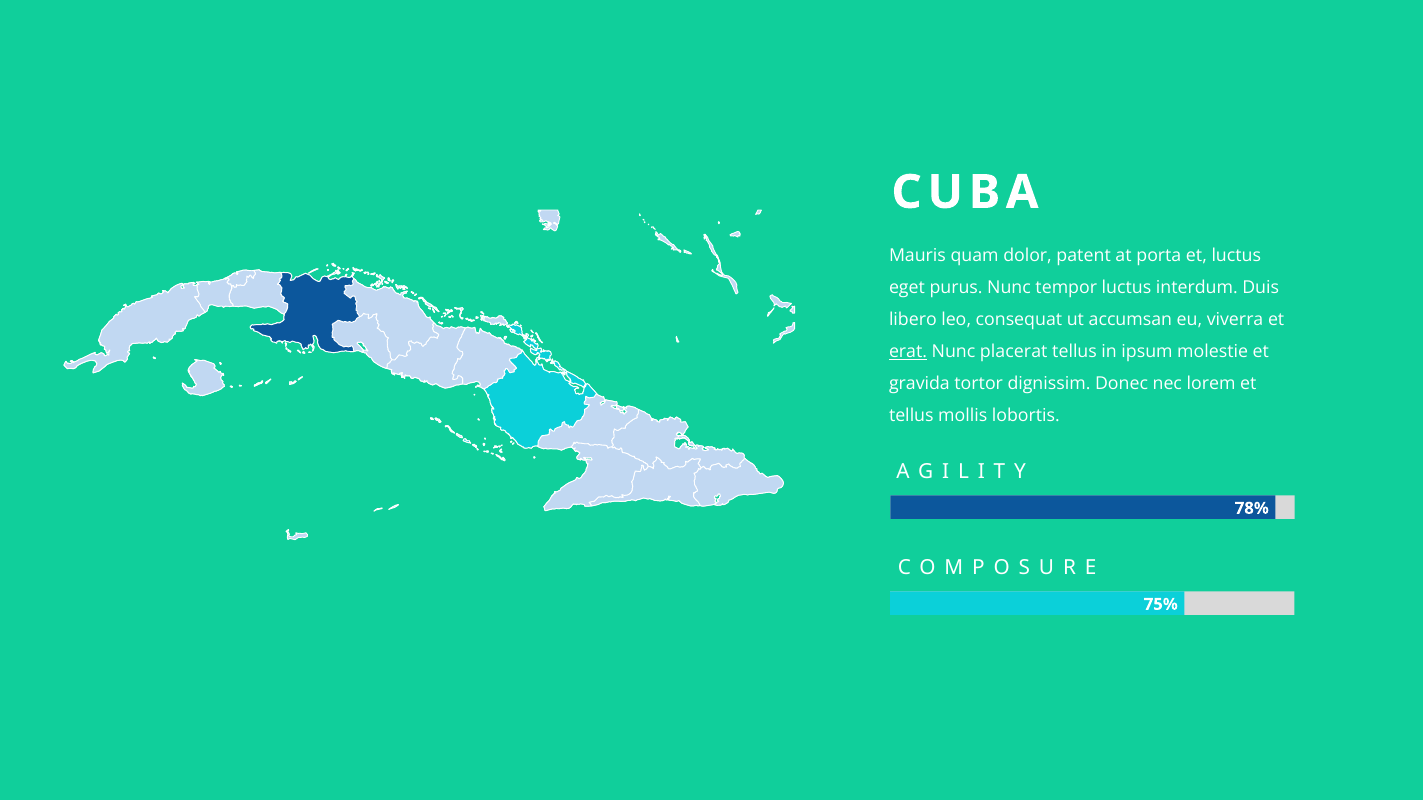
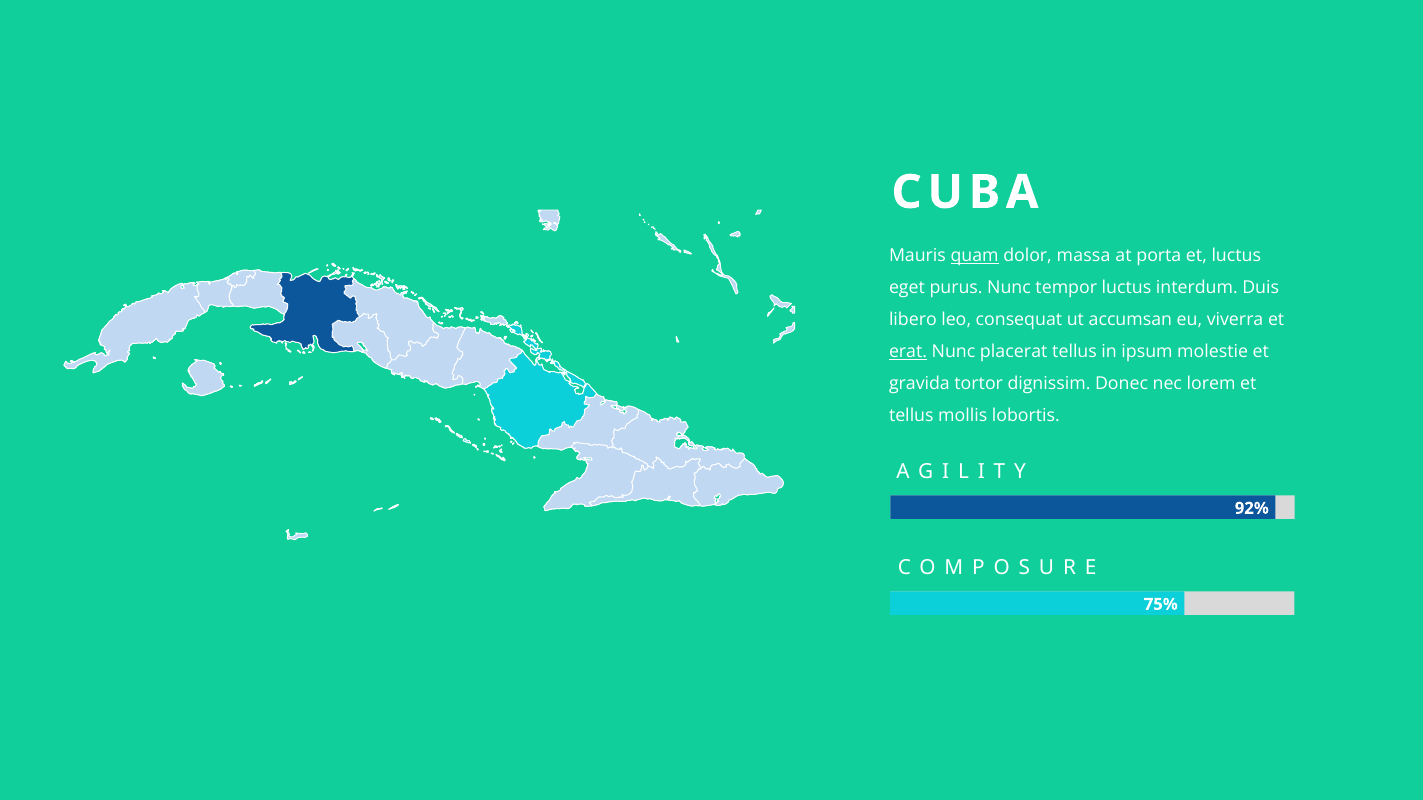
quam underline: none -> present (975, 256)
patent: patent -> massa (1084, 256)
78%: 78% -> 92% (1252, 509)
